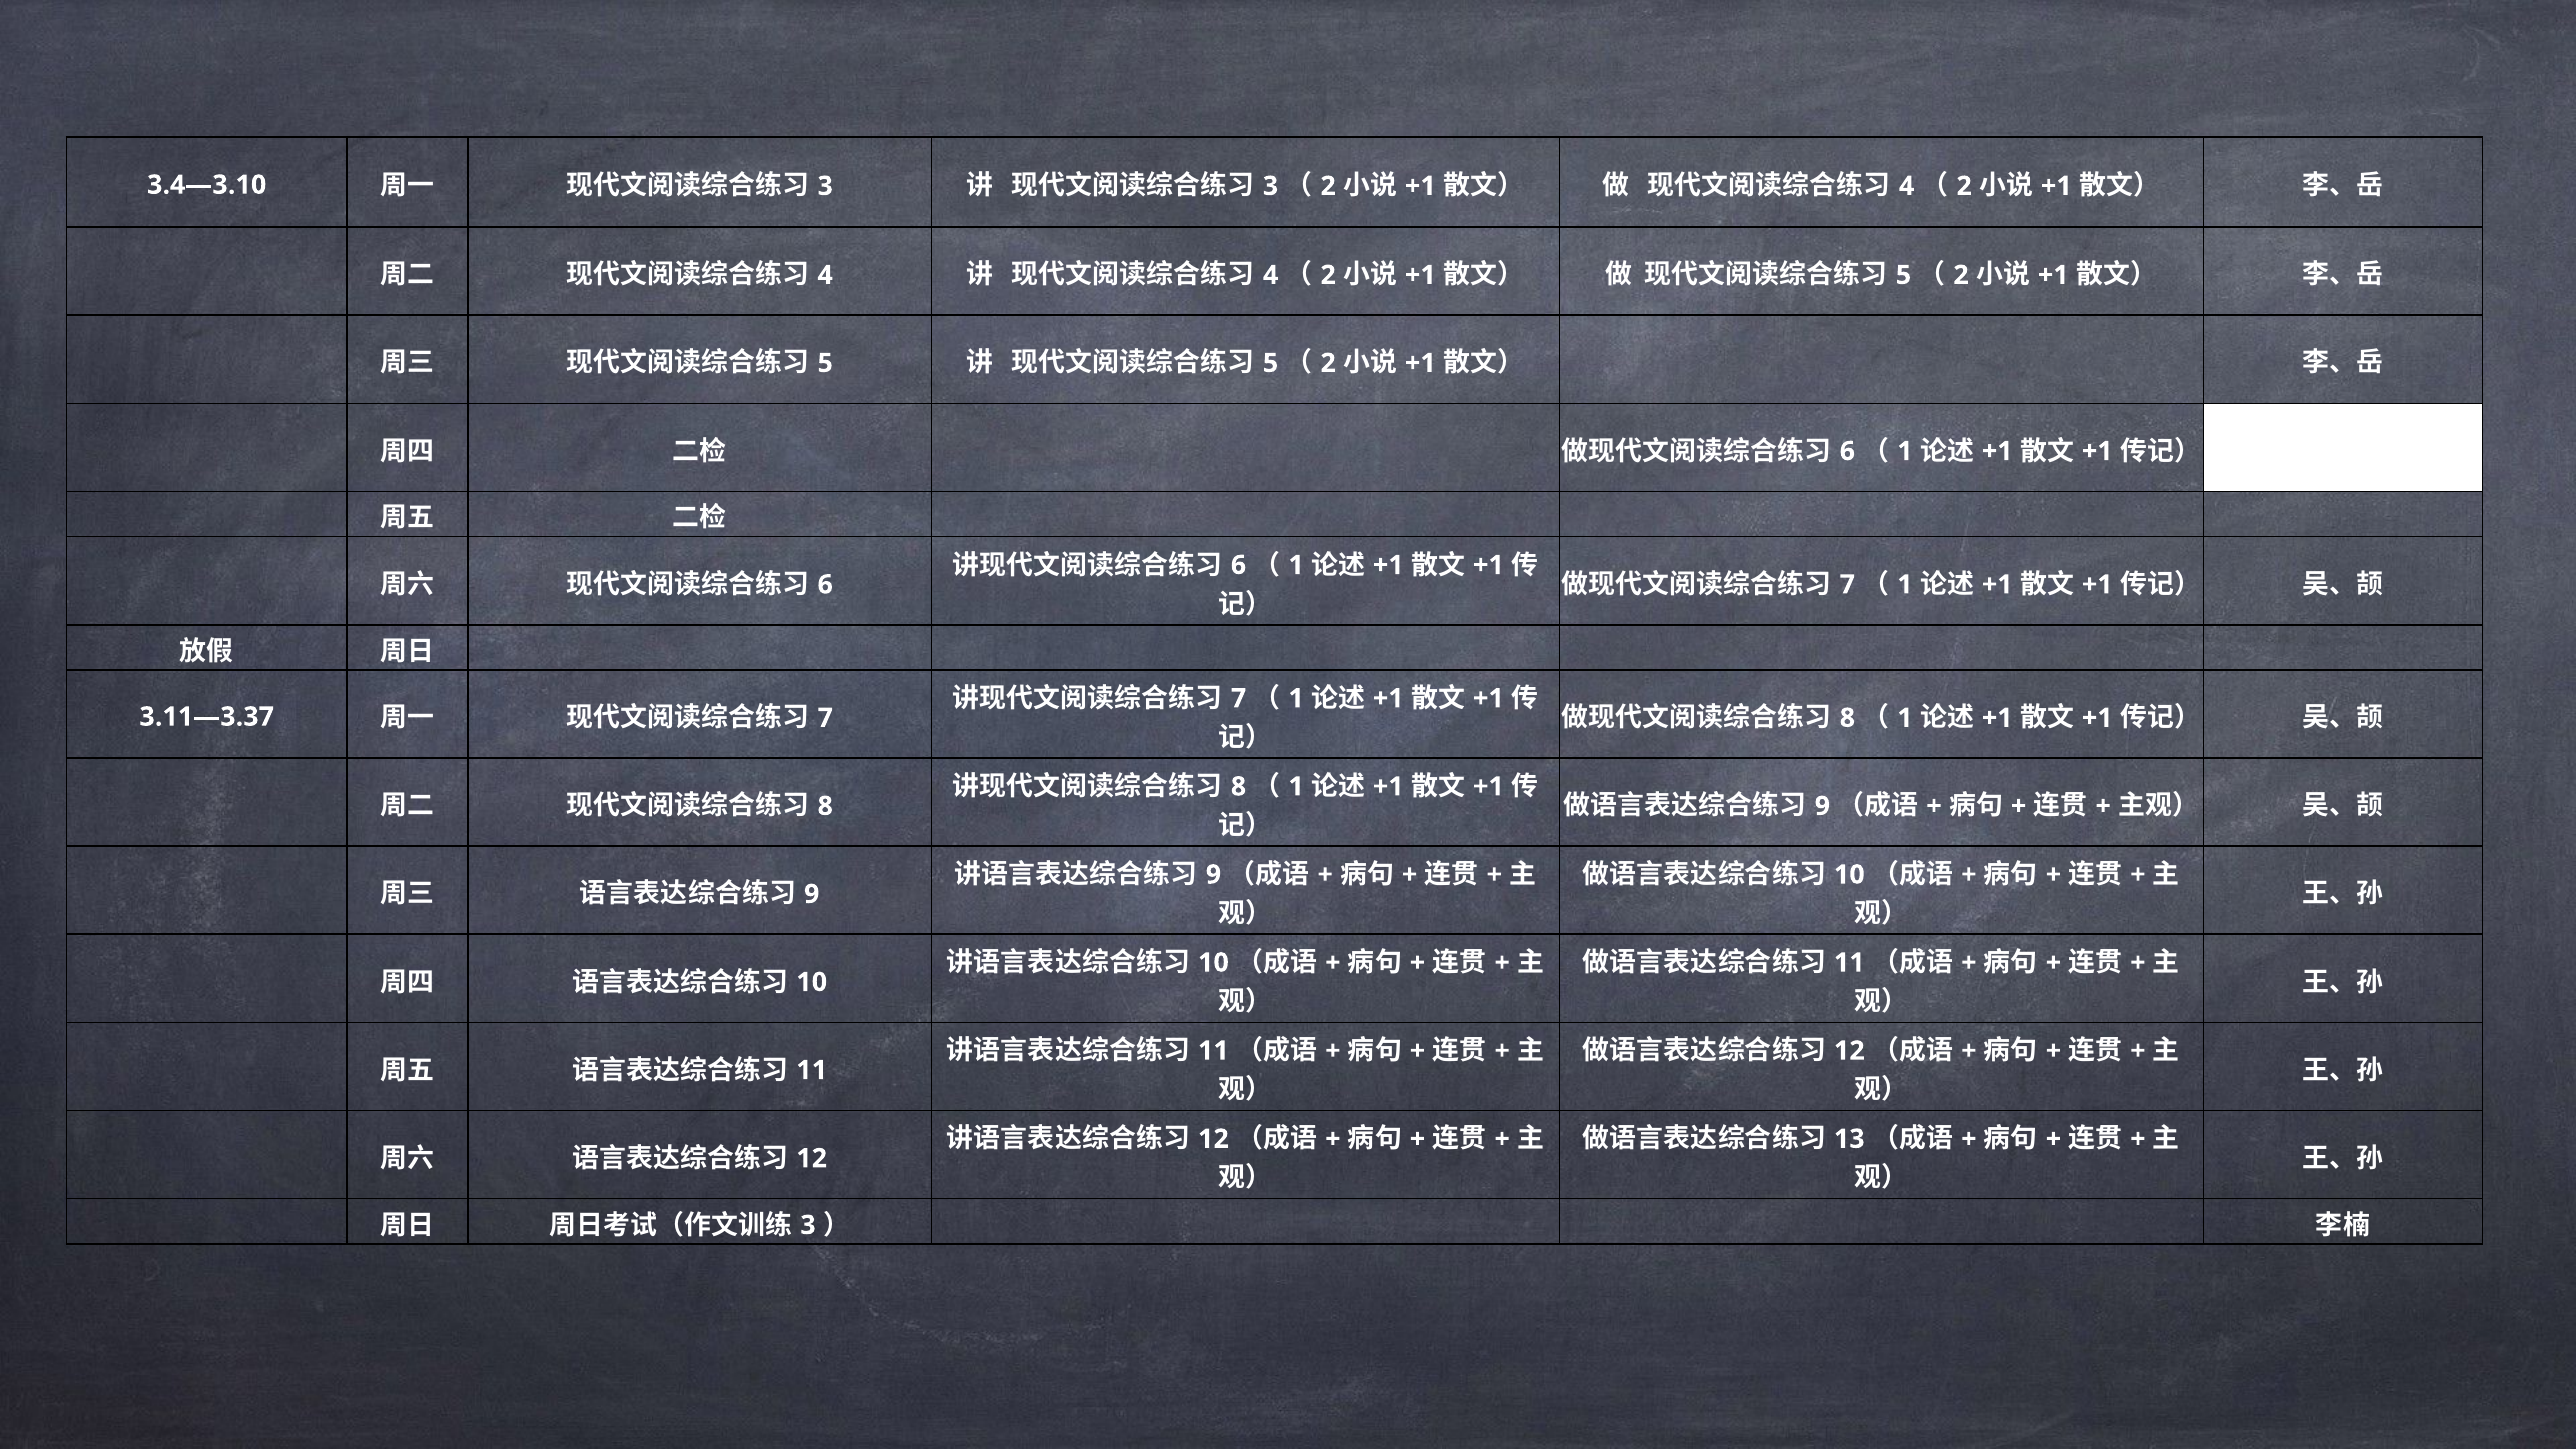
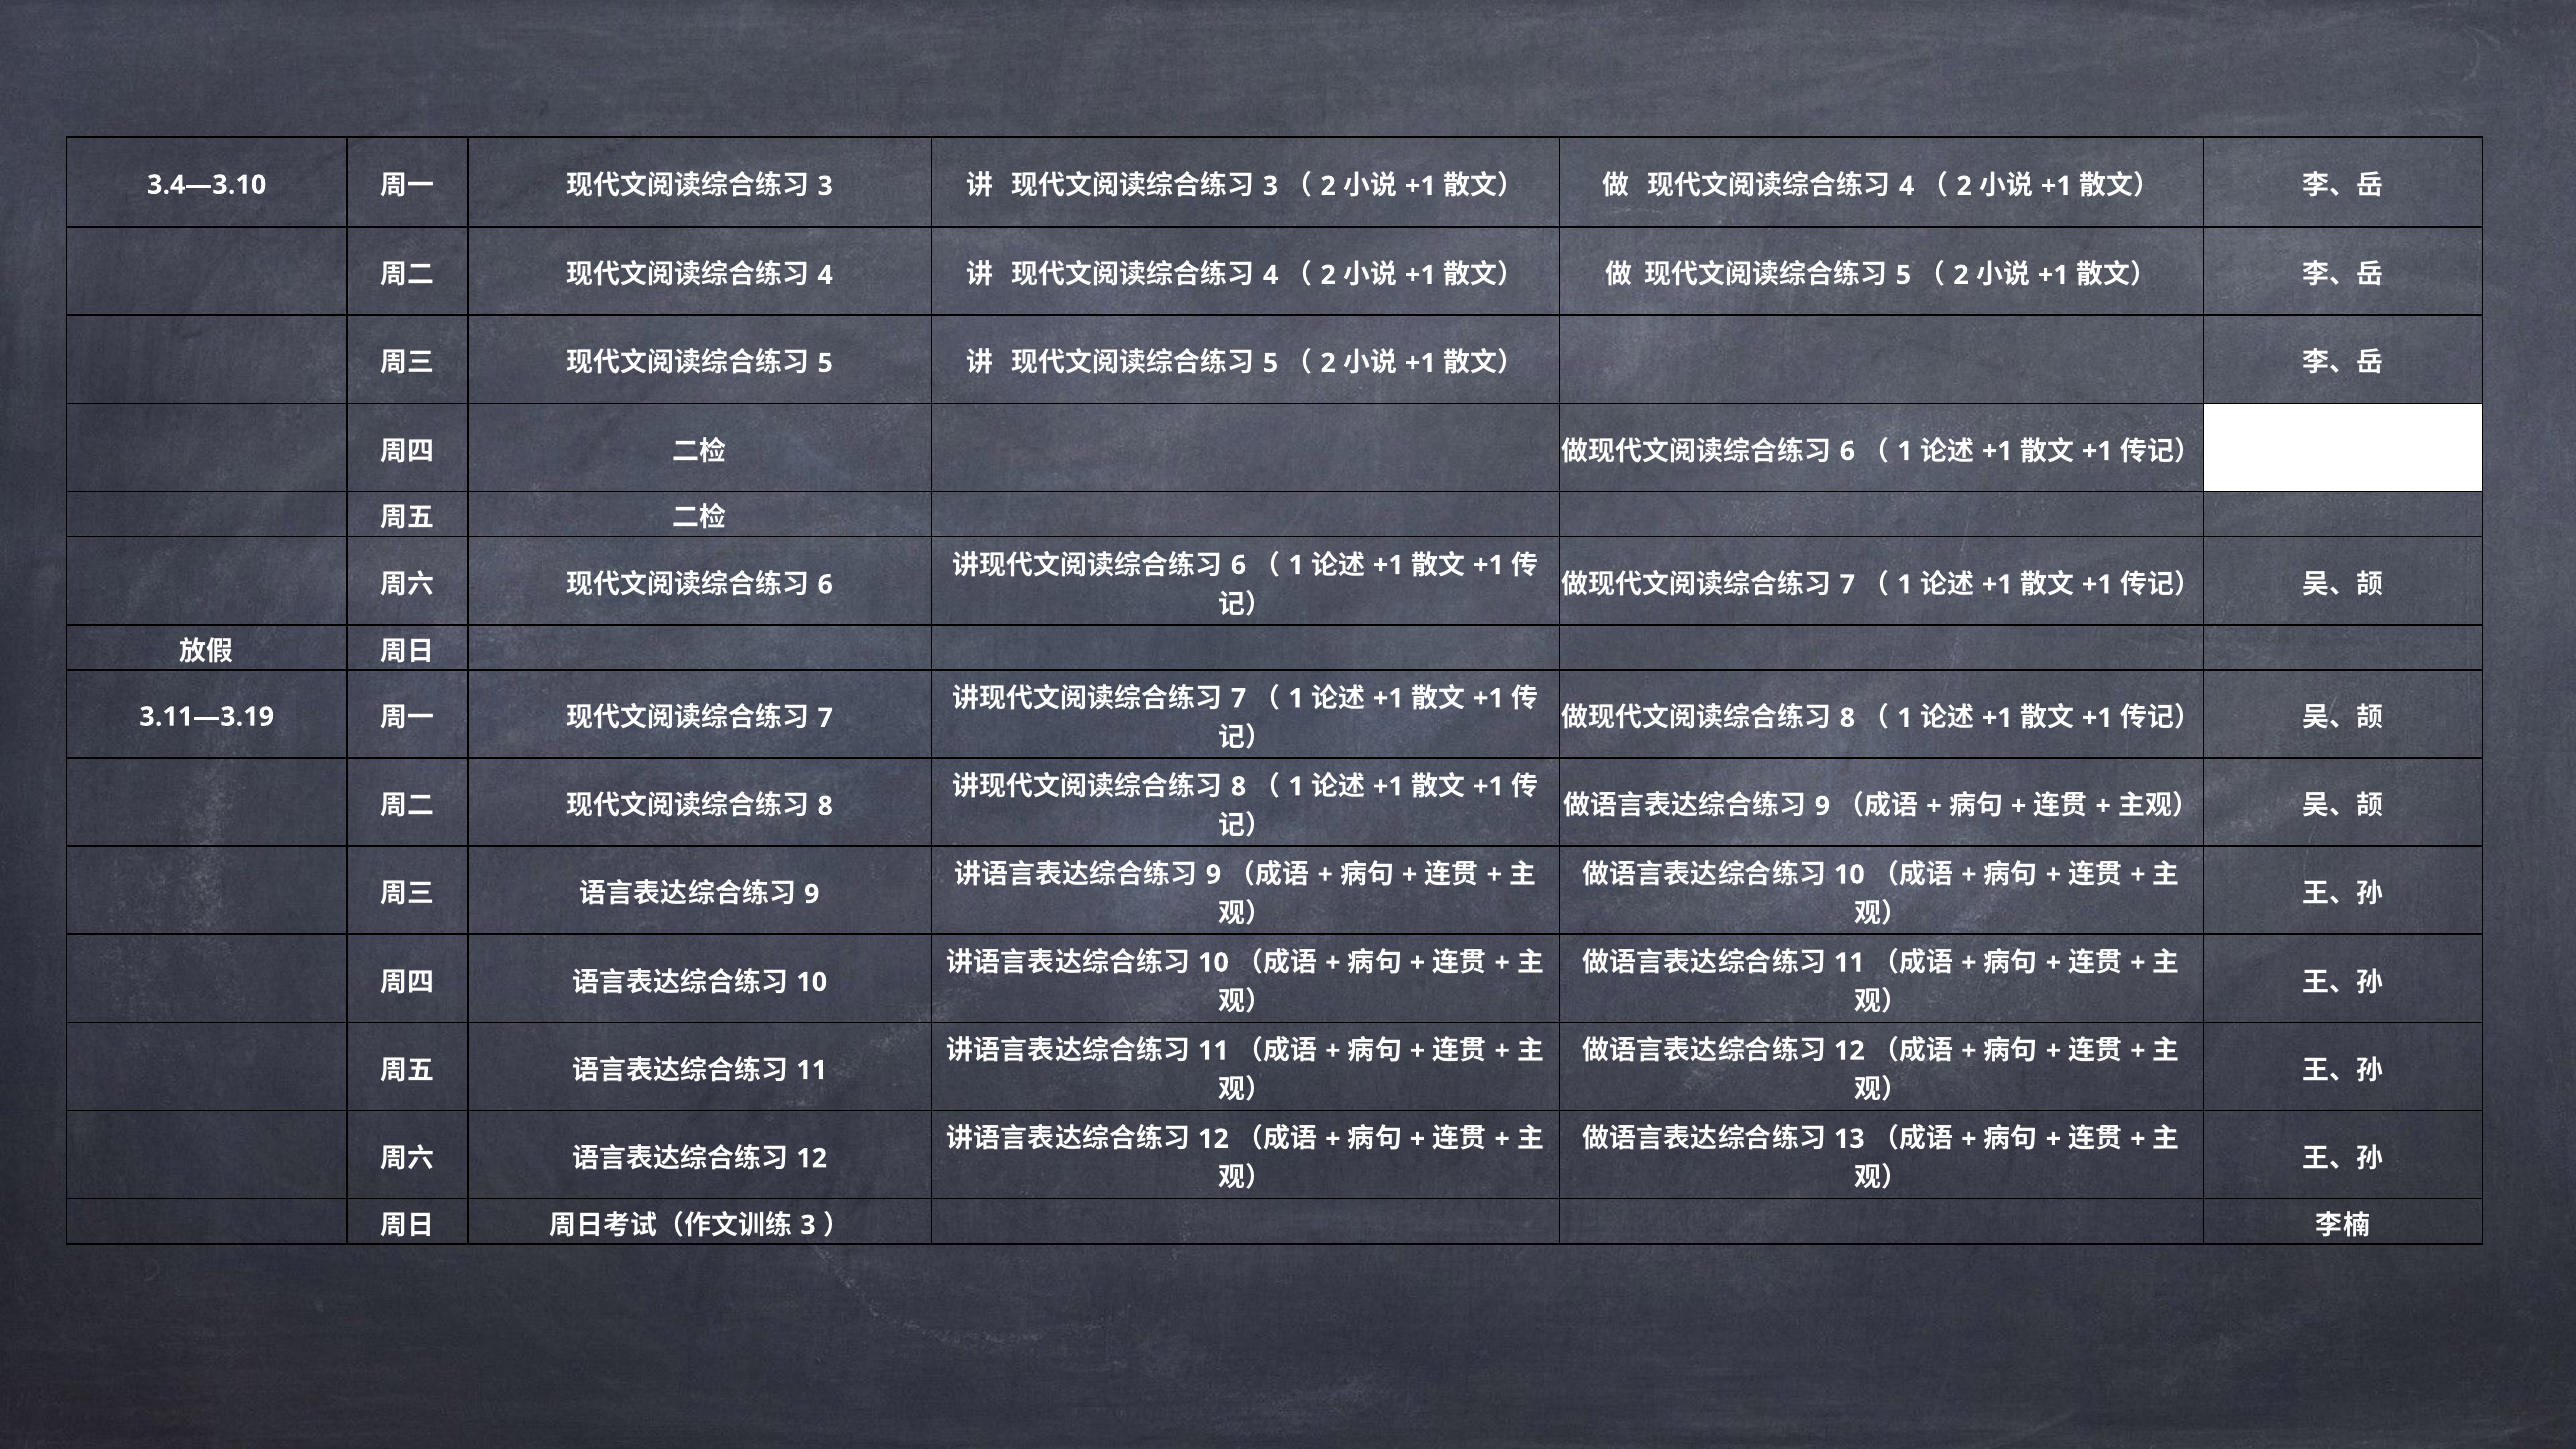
3.11—3.37: 3.11—3.37 -> 3.11—3.19 (207, 717)
